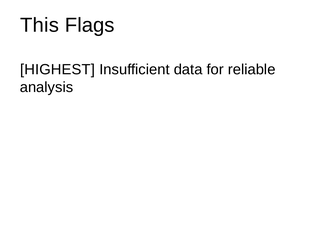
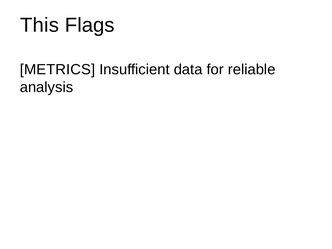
HIGHEST: HIGHEST -> METRICS (58, 70)
